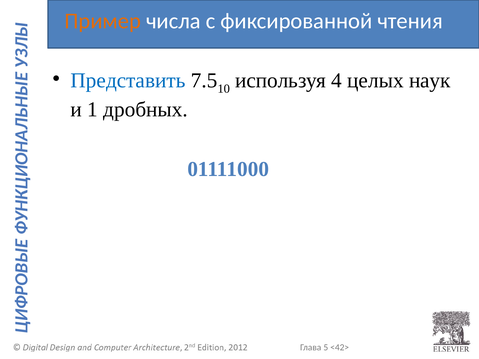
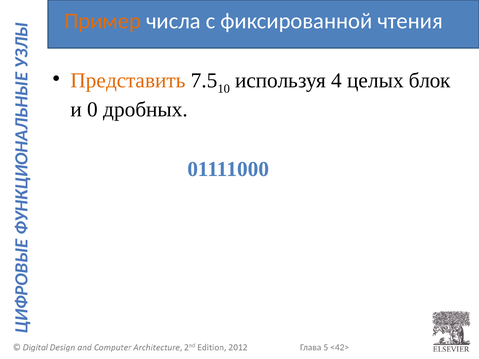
Представить colour: blue -> orange (128, 80)
наук: наук -> блок (430, 80)
1: 1 -> 0 (93, 110)
